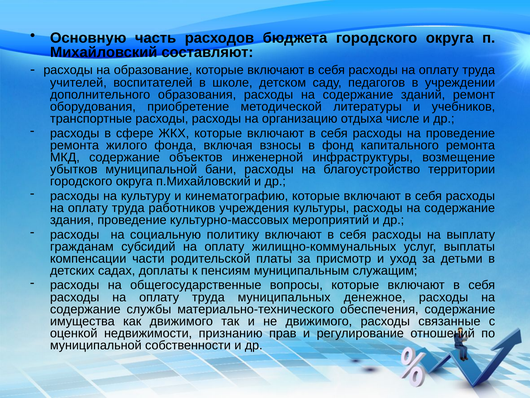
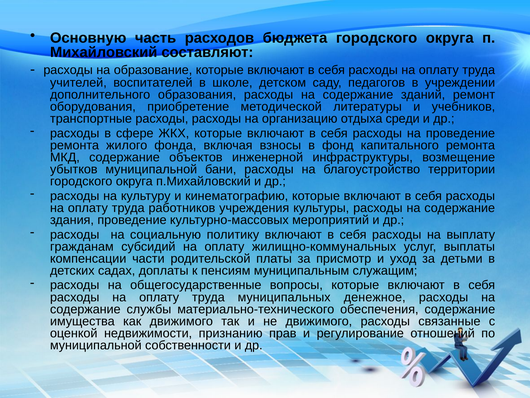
числе: числе -> среди (403, 119)
